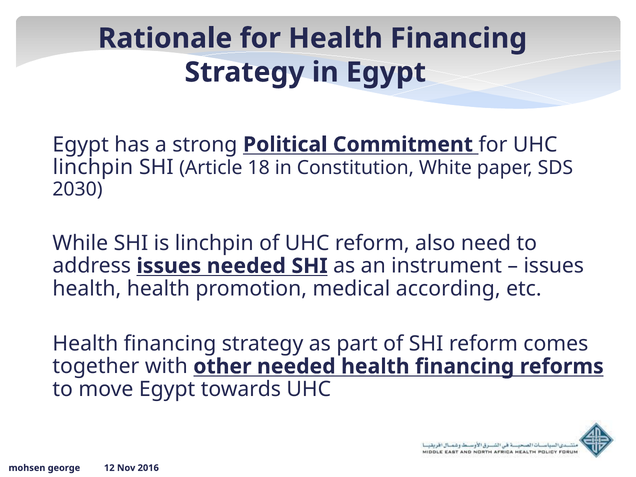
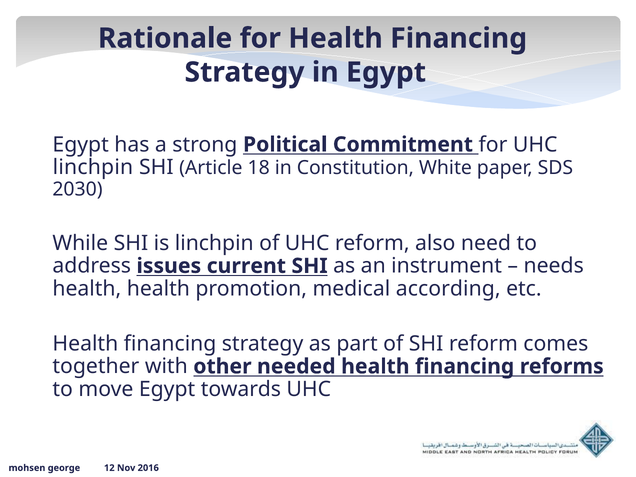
issues needed: needed -> current (246, 266)
issues: issues -> needs (554, 266)
